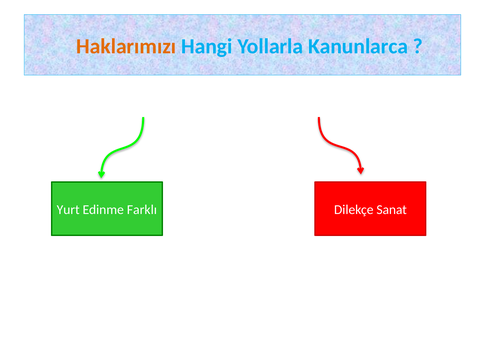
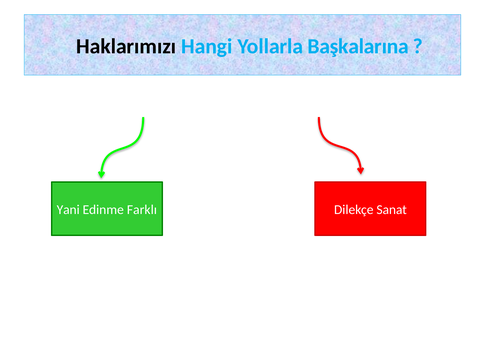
Haklarımızı colour: orange -> black (126, 46)
Kanunlarca: Kanunlarca -> Başkalarına (358, 46)
Yurt: Yurt -> Yani (68, 210)
